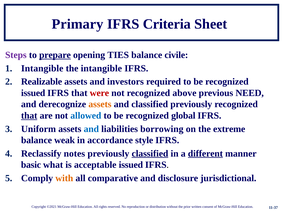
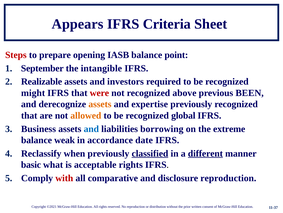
Primary: Primary -> Appears (78, 24)
Steps colour: purple -> red (16, 55)
prepare underline: present -> none (55, 55)
TIES: TIES -> IASB (118, 55)
civile: civile -> point (176, 55)
Intangible: Intangible -> September (42, 68)
issued: issued -> might (33, 93)
NEED: NEED -> BEEN (250, 93)
and classified: classified -> expertise (150, 104)
that underline: present -> none (29, 115)
allowed colour: blue -> orange (86, 115)
Uniform: Uniform -> Business (39, 128)
style: style -> date (144, 140)
notes: notes -> when (74, 153)
acceptable issued: issued -> rights (131, 164)
with colour: orange -> red (64, 177)
disclosure jurisdictional: jurisdictional -> reproduction (228, 177)
